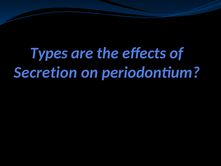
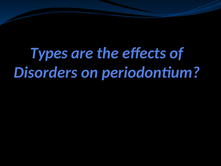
Secretion: Secretion -> Disorders (46, 72)
